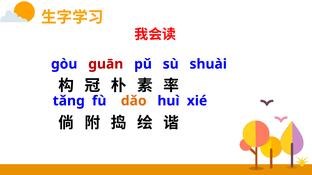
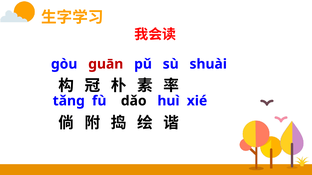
dǎo colour: orange -> black (134, 101)
